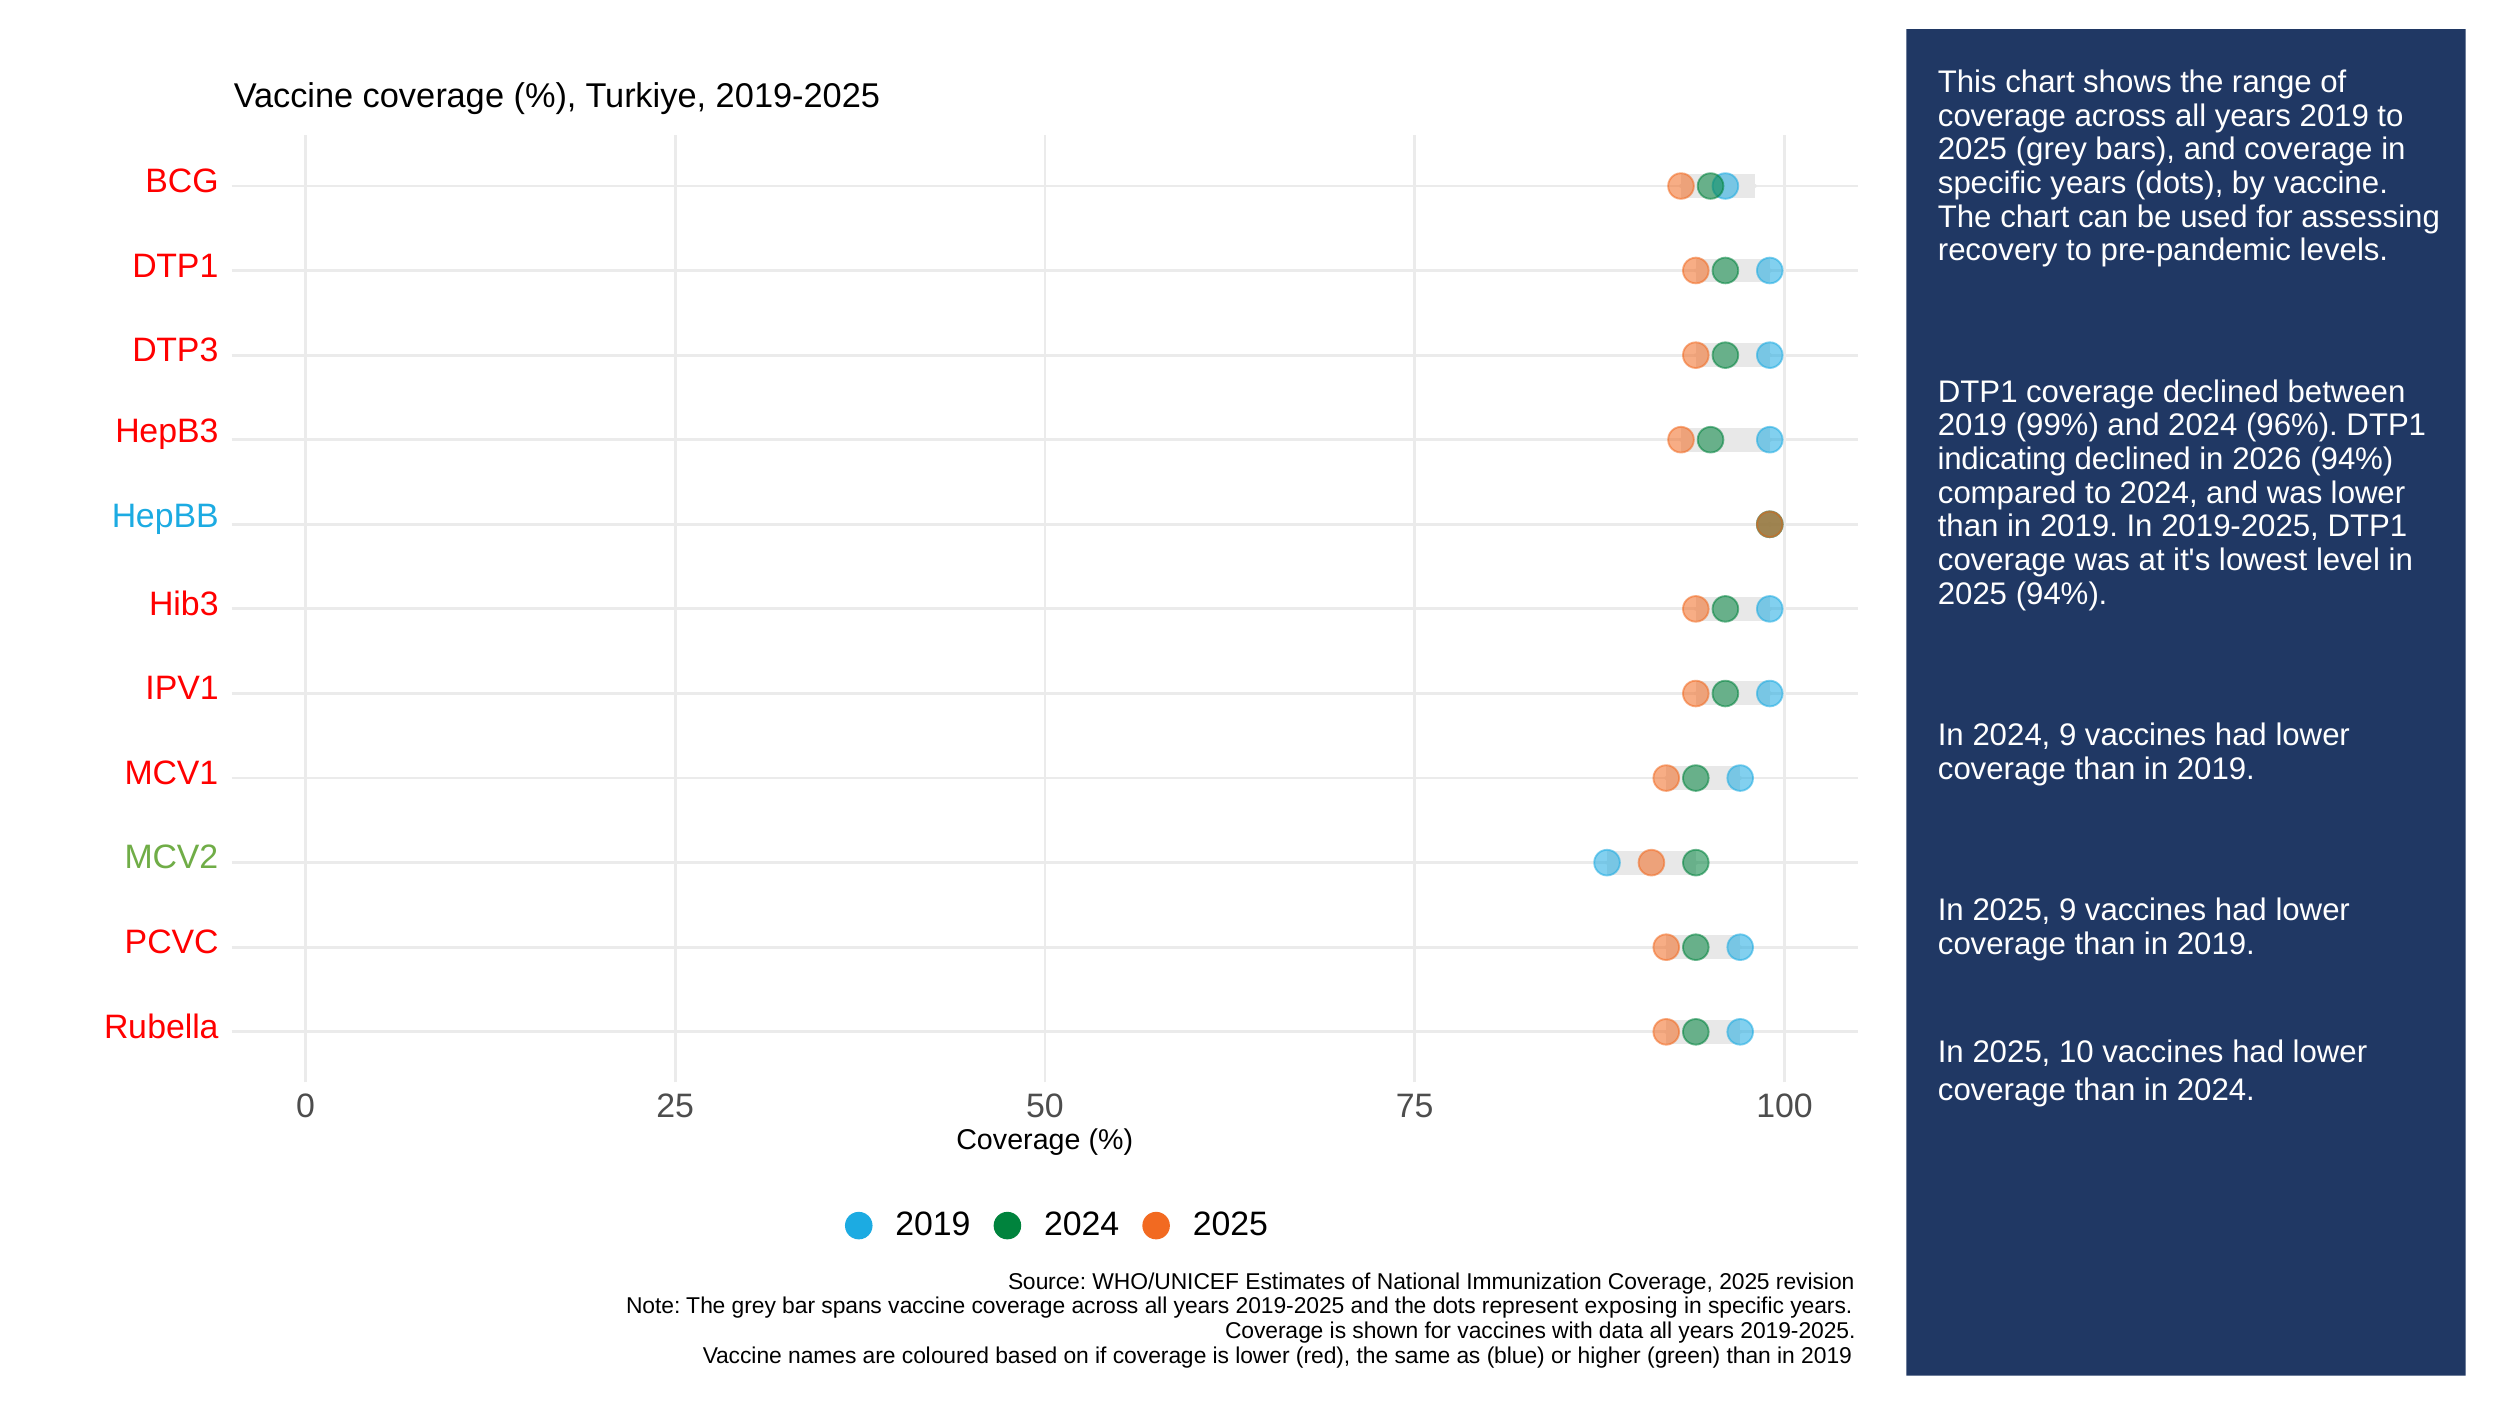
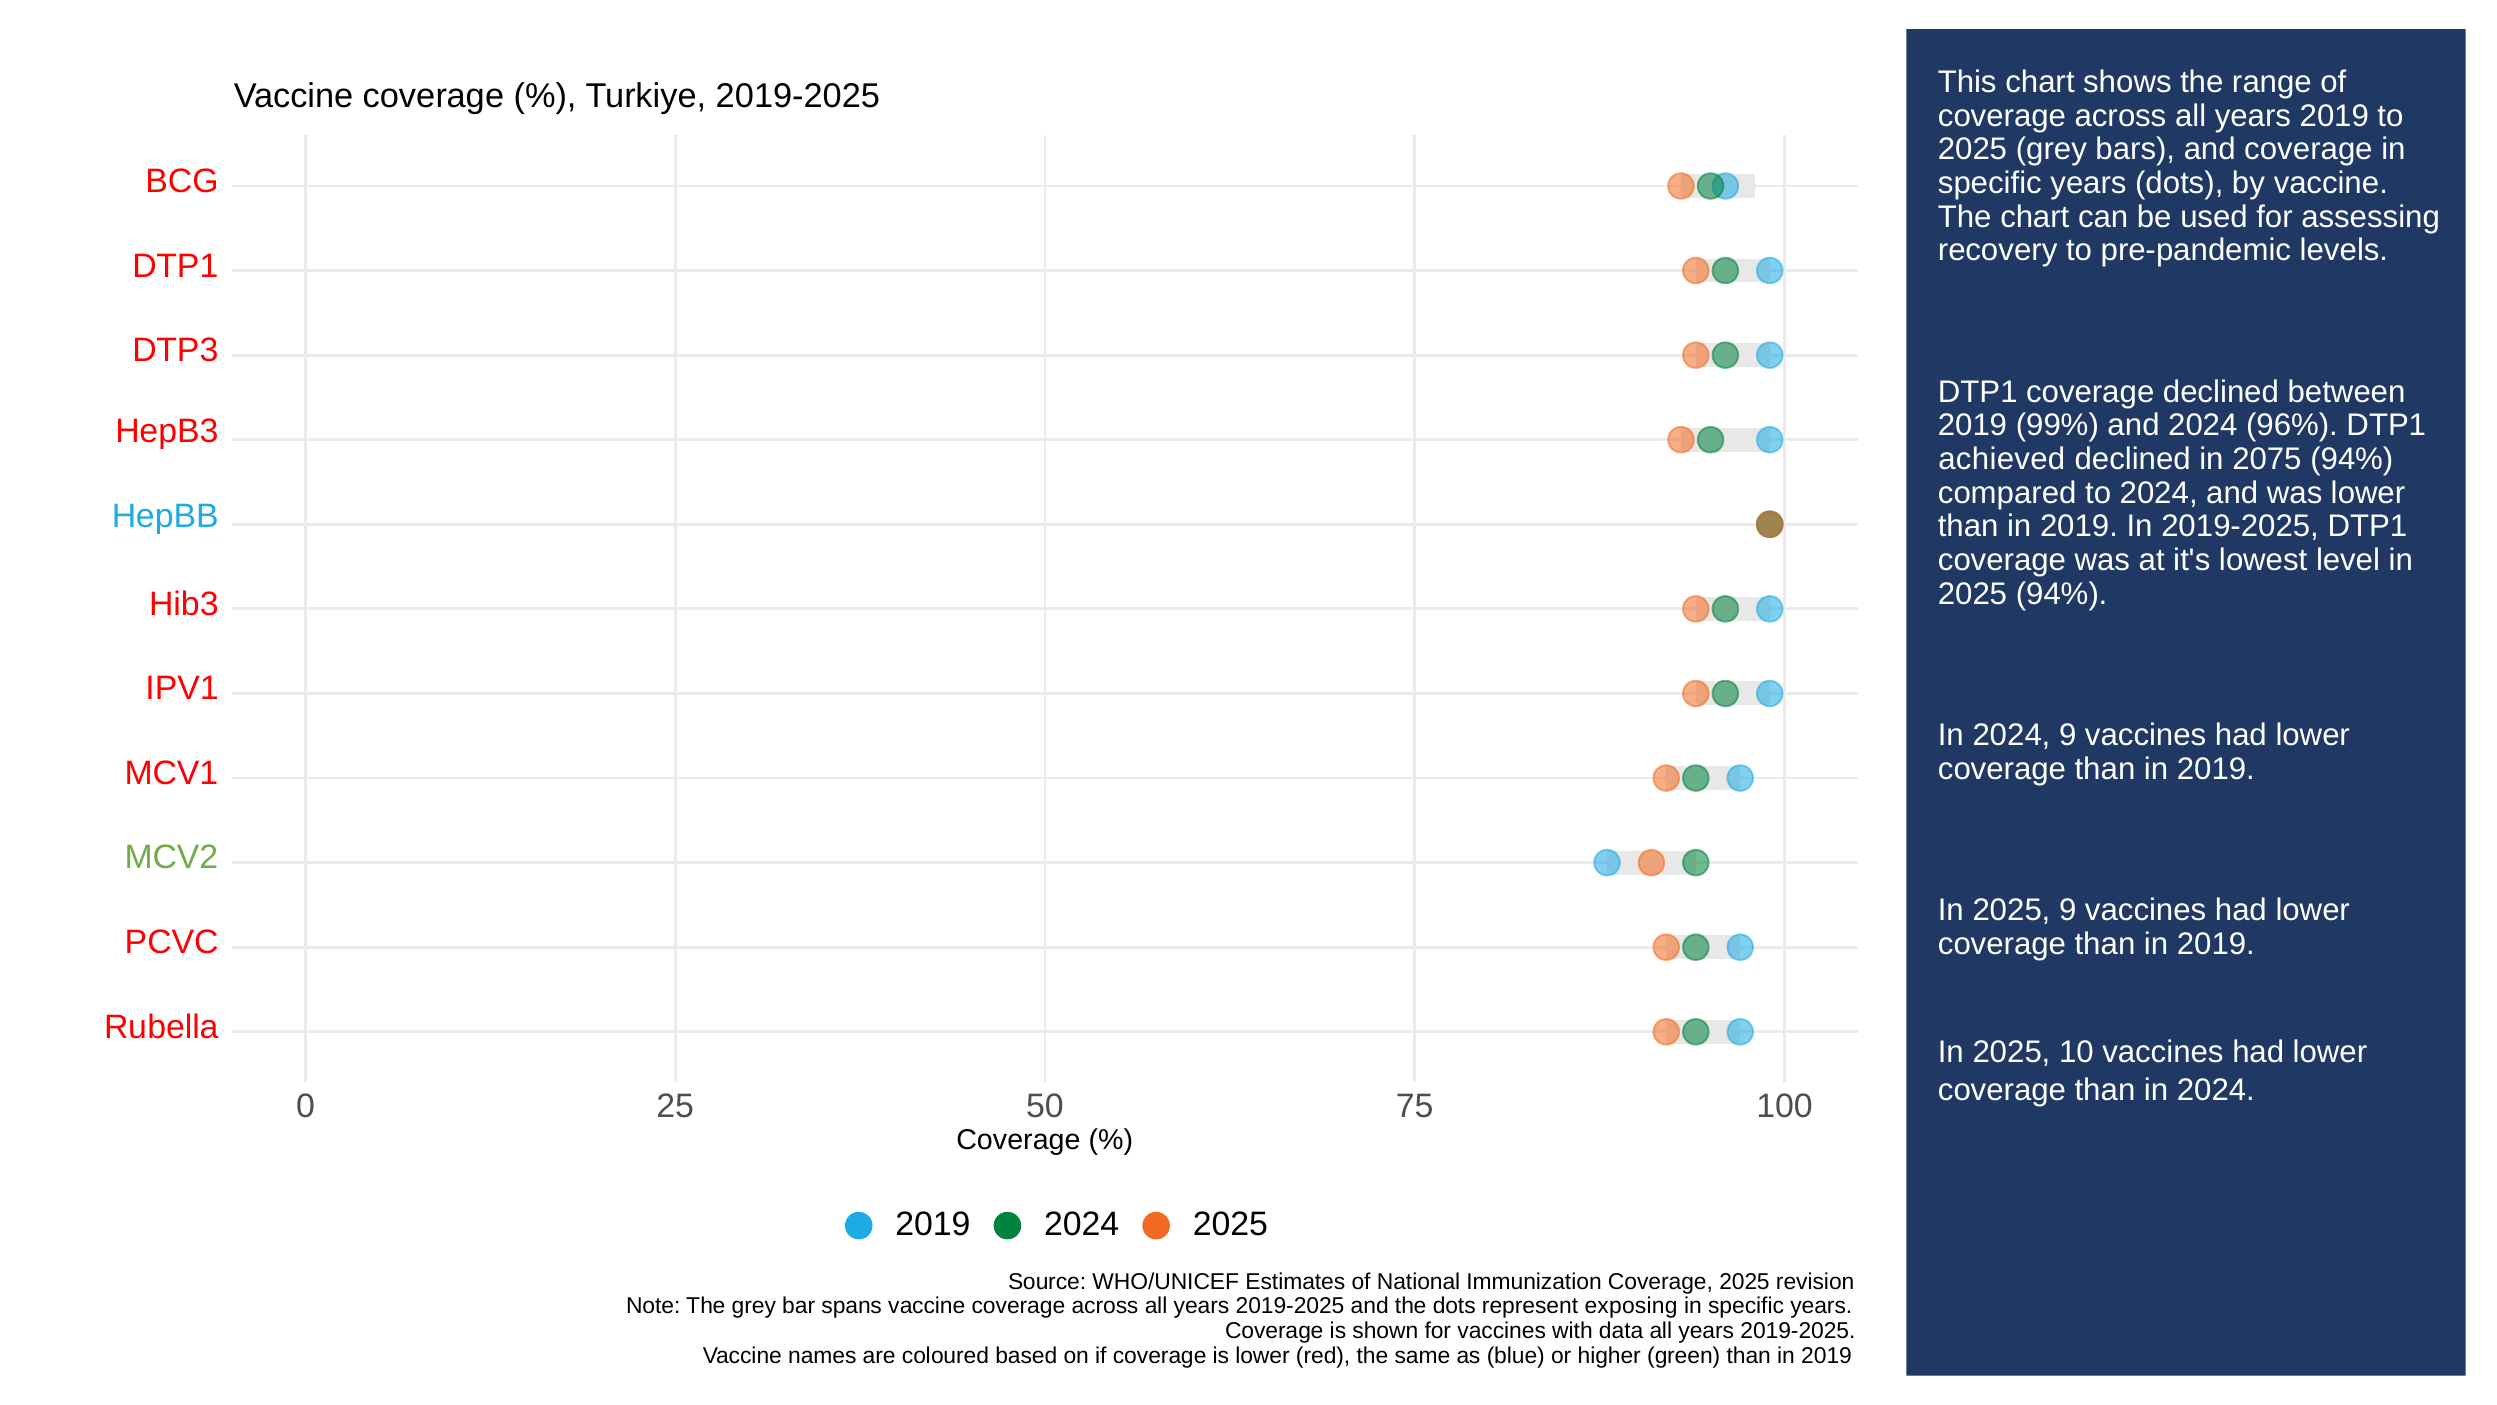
indicating: indicating -> achieved (2002, 459)
2026: 2026 -> 2075 (2267, 459)
